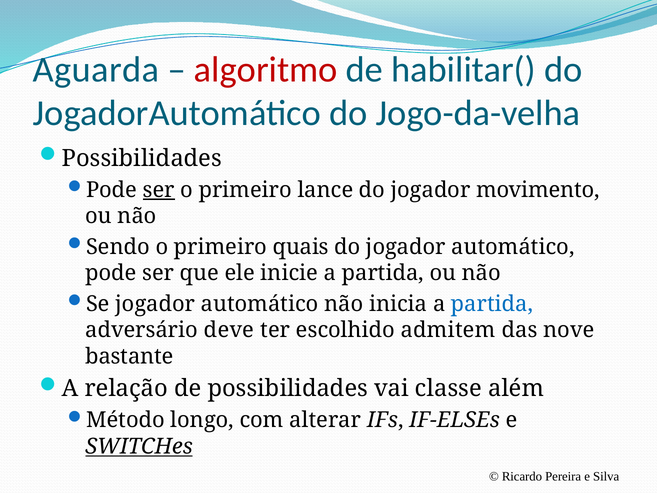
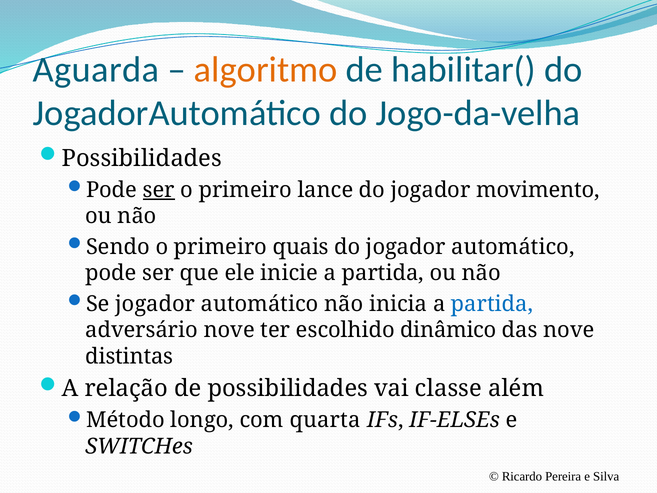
algoritmo colour: red -> orange (266, 70)
adversário deve: deve -> nove (229, 330)
admitem: admitem -> dinâmico (448, 330)
bastante: bastante -> distintas (129, 356)
alterar: alterar -> quarta (325, 420)
SWITCHes underline: present -> none (139, 446)
